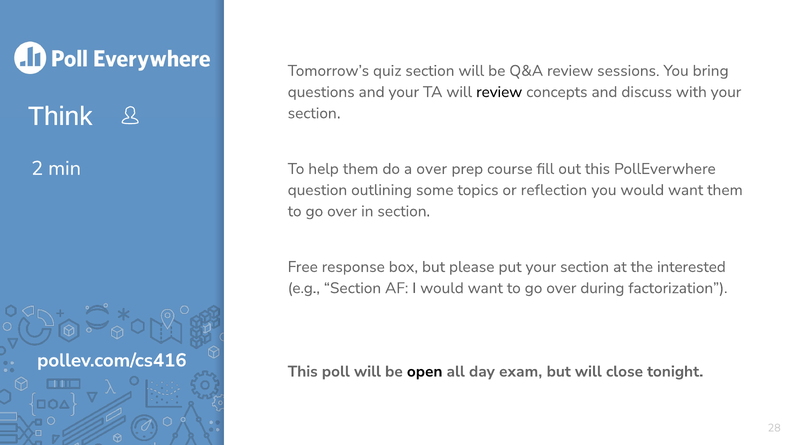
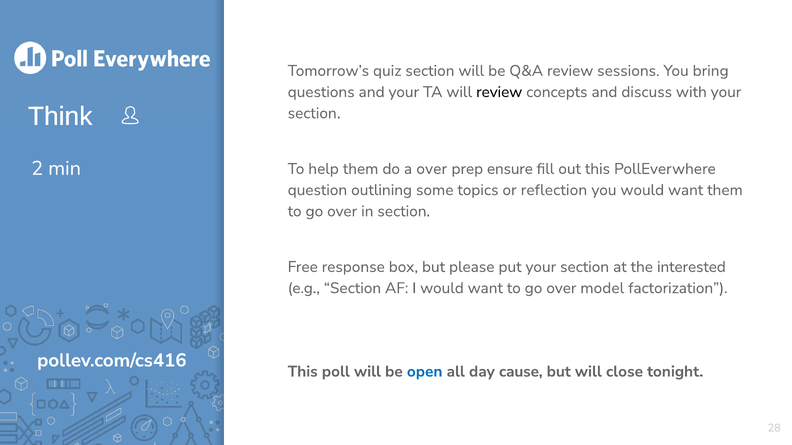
course: course -> ensure (510, 169)
during: during -> model (602, 288)
open colour: black -> blue (425, 372)
exam: exam -> cause (521, 372)
